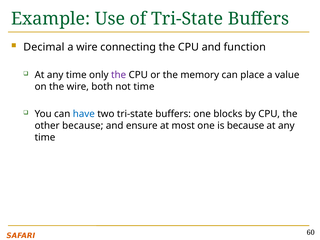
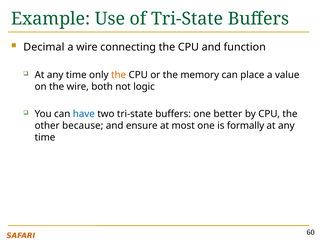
the colour: purple -> orange (119, 75)
not time: time -> logic (144, 87)
blocks: blocks -> better (228, 114)
is because: because -> formally (246, 126)
